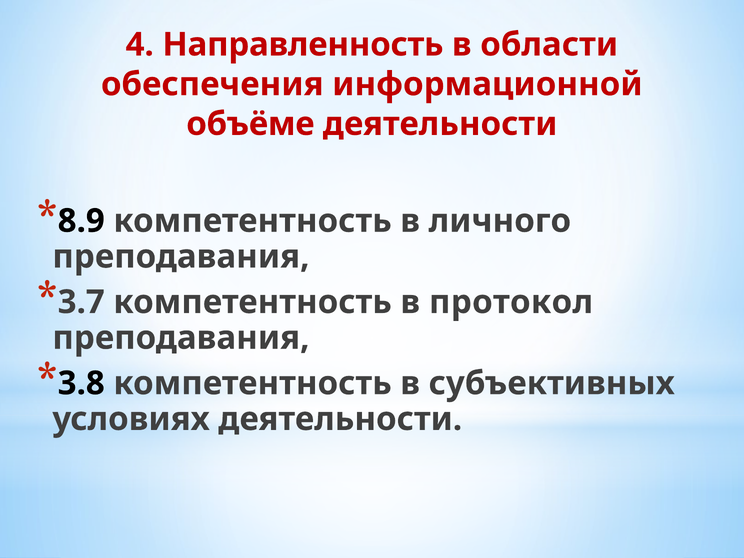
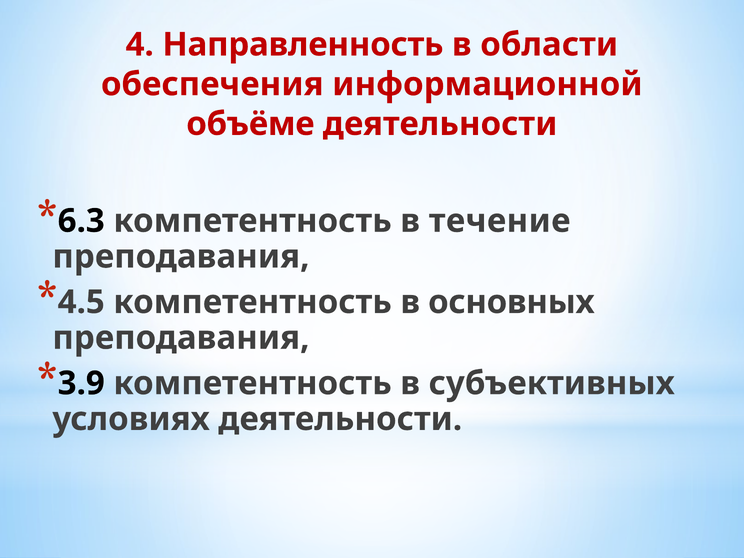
8.9: 8.9 -> 6.3 (81, 221)
личного: личного -> течение (500, 221)
3.7: 3.7 -> 4.5 (81, 302)
протокол: протокол -> основных (511, 302)
3.8: 3.8 -> 3.9 (81, 383)
